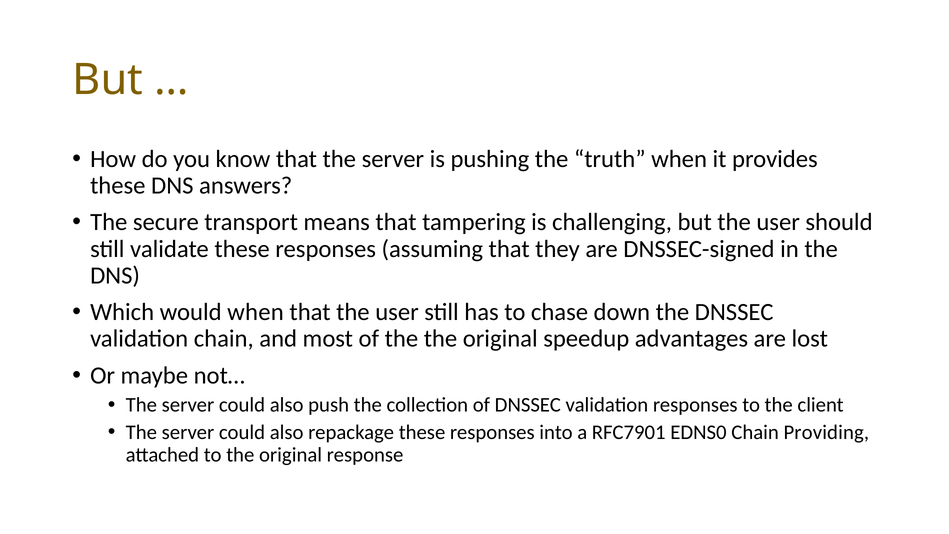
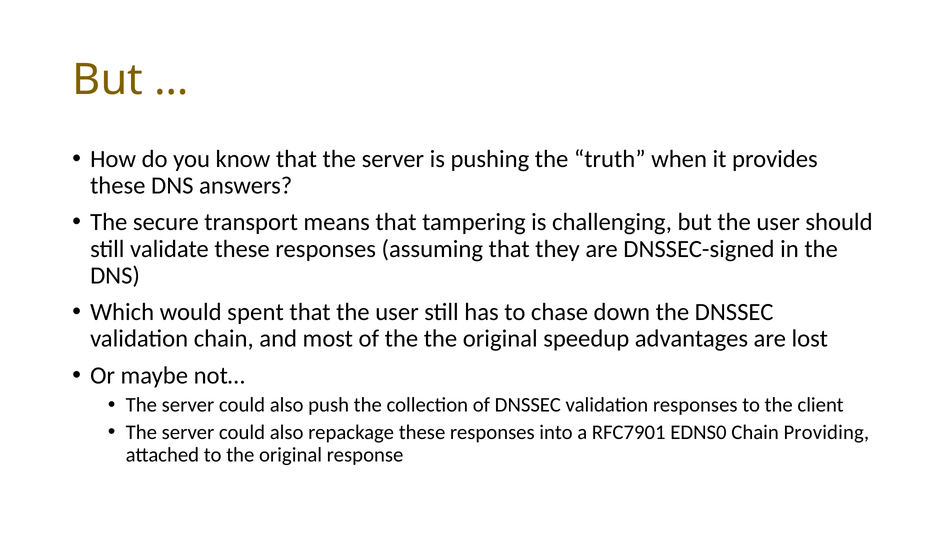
would when: when -> spent (256, 312)
